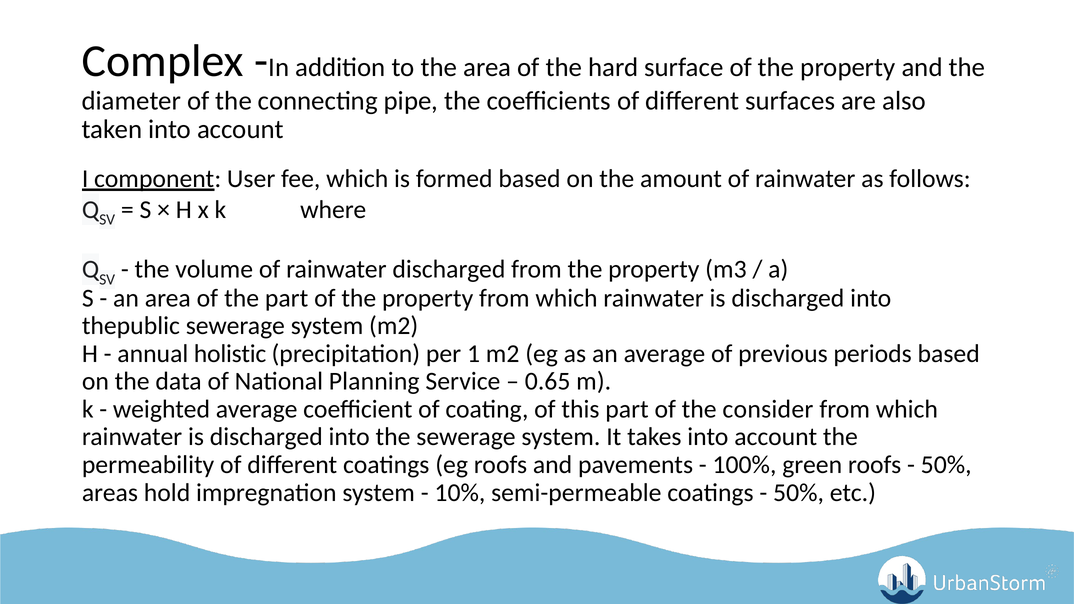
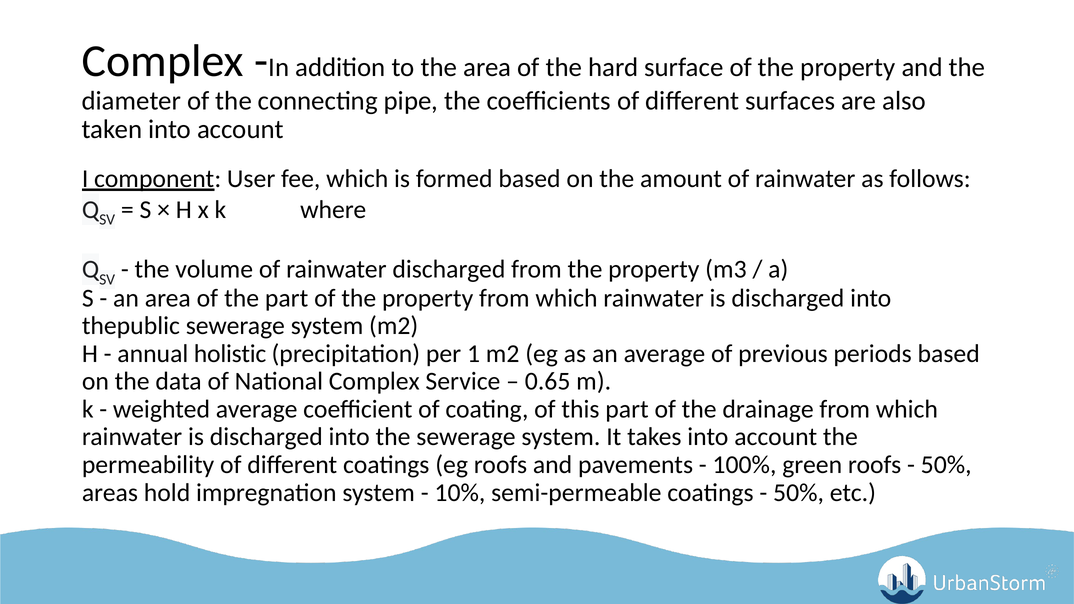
National Planning: Planning -> Complex (374, 382)
consider: consider -> drainage (768, 409)
